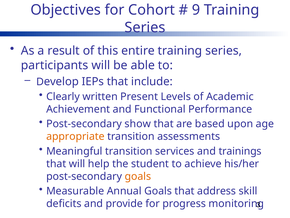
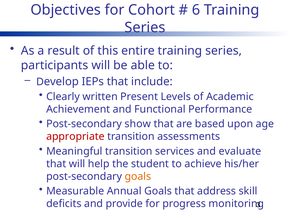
9: 9 -> 6 (196, 10)
appropriate colour: orange -> red (75, 136)
trainings: trainings -> evaluate (240, 151)
